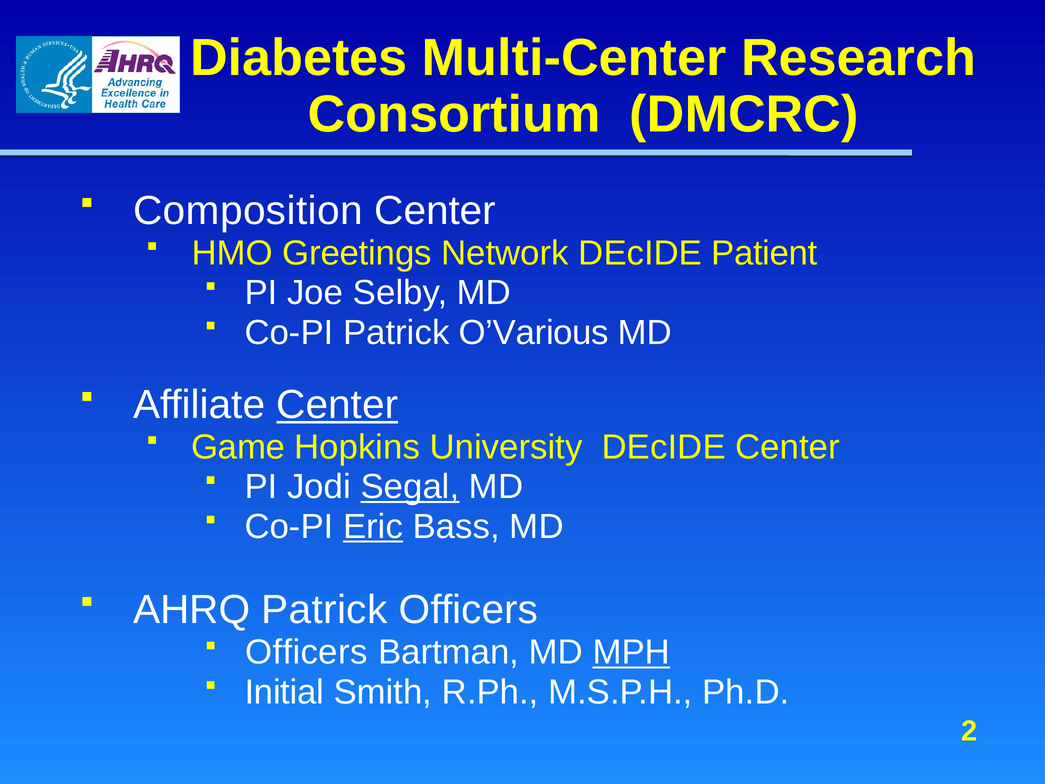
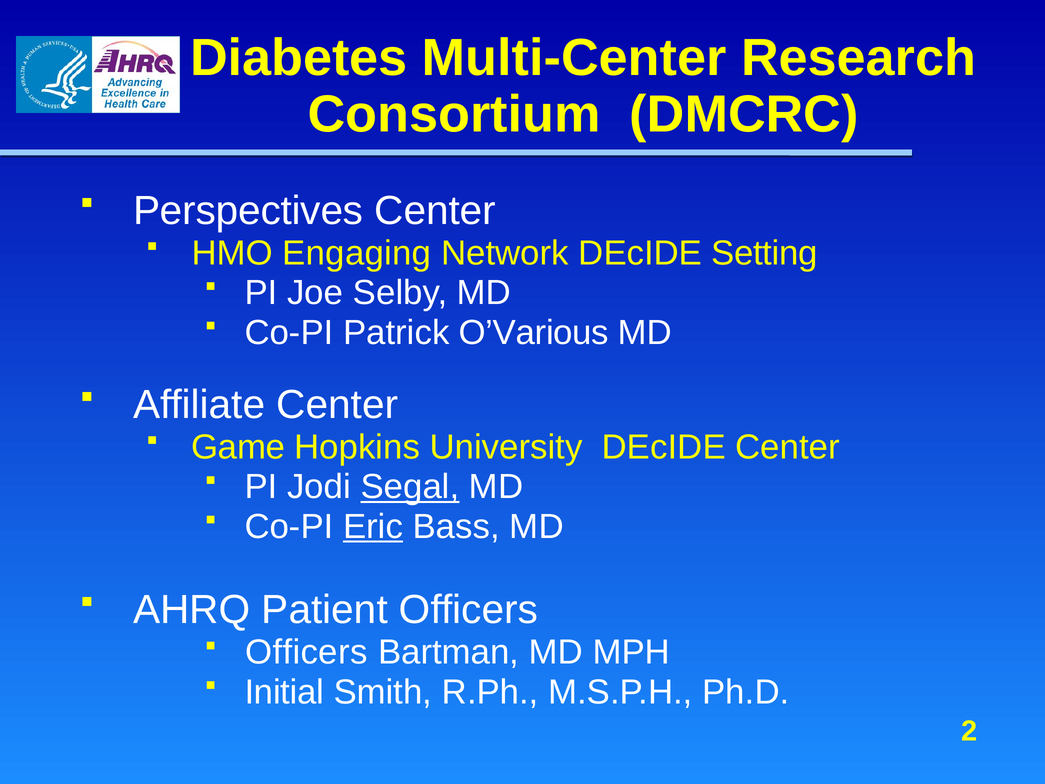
Composition: Composition -> Perspectives (248, 211)
Greetings: Greetings -> Engaging (357, 253)
Patient: Patient -> Setting (764, 253)
Center underline: present -> none (337, 404)
AHRQ Patrick: Patrick -> Patient (325, 610)
MPH underline: present -> none (631, 652)
